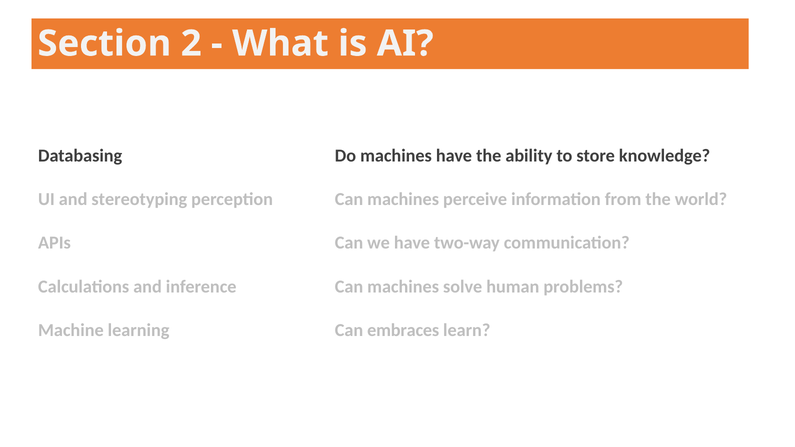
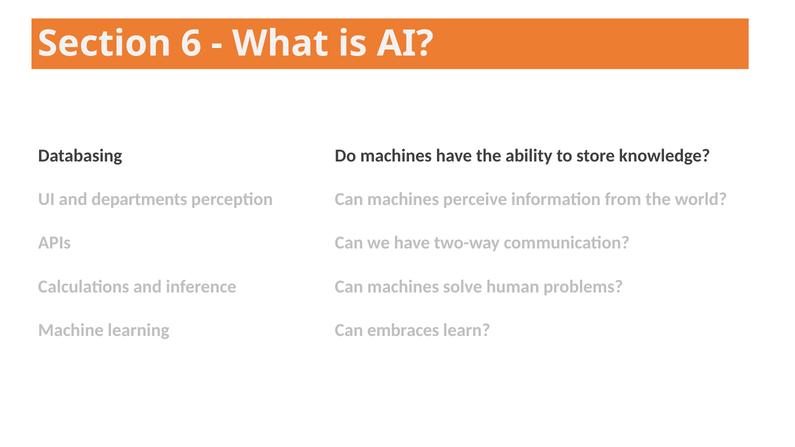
2: 2 -> 6 (191, 44)
stereotyping: stereotyping -> departments (139, 199)
